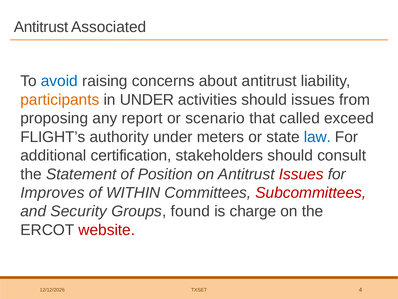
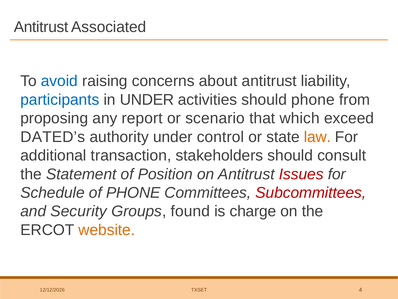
participants colour: orange -> blue (60, 100)
should issues: issues -> phone (313, 100)
called: called -> which (300, 118)
FLIGHT’s: FLIGHT’s -> DATED’s (53, 137)
meters: meters -> control (220, 137)
law colour: blue -> orange (317, 137)
certification: certification -> transaction (131, 155)
Improves: Improves -> Schedule (53, 192)
of WITHIN: WITHIN -> PHONE (133, 192)
website colour: red -> orange (107, 230)
